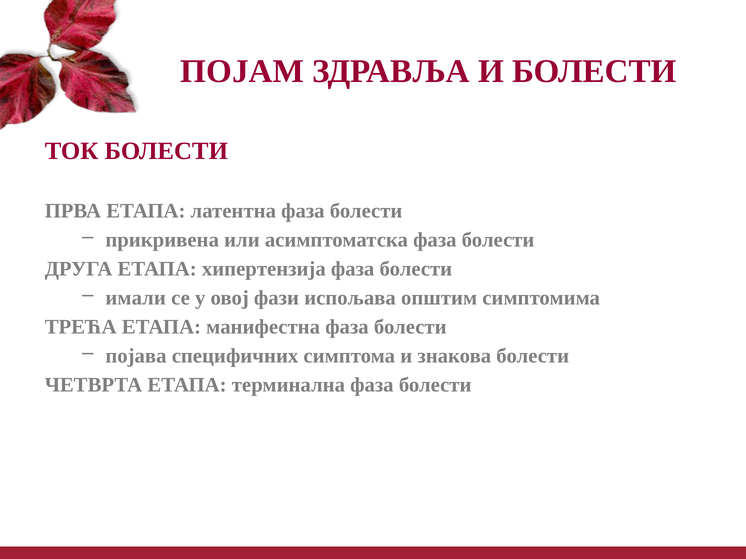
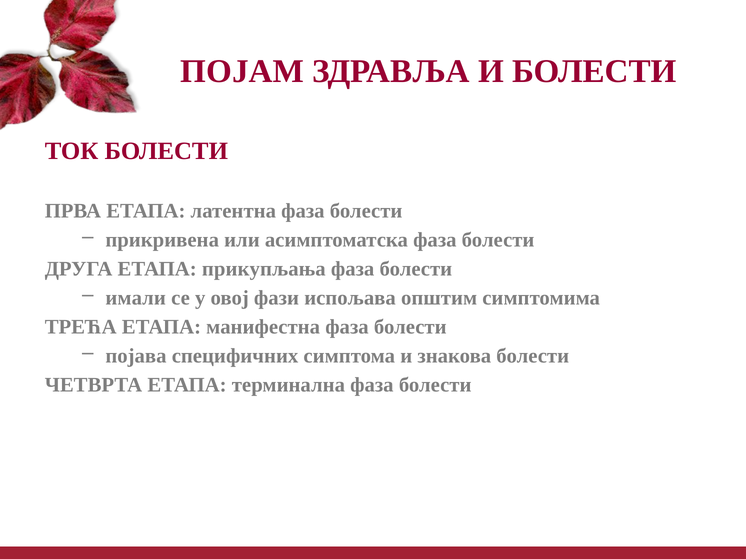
хипертензија: хипертензија -> прикупљања (264, 269)
